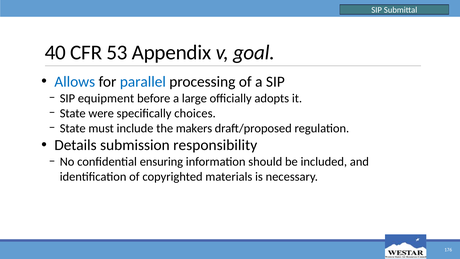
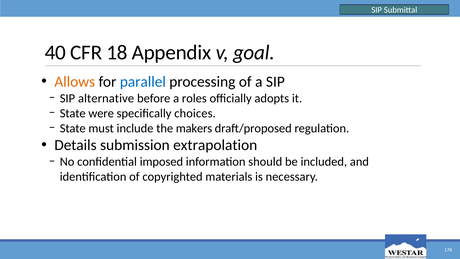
53: 53 -> 18 (117, 53)
Allows colour: blue -> orange (75, 82)
equipment: equipment -> alternative (106, 98)
large: large -> roles (194, 98)
responsibility: responsibility -> extrapolation (215, 145)
ensuring: ensuring -> imposed (161, 162)
